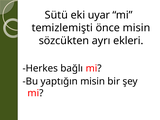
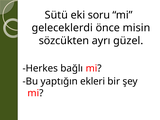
uyar: uyar -> soru (99, 15)
temizlemişti: temizlemişti -> geleceklerdi (62, 28)
ekleri: ekleri -> güzel (128, 41)
yaptığın misin: misin -> ekleri (93, 81)
